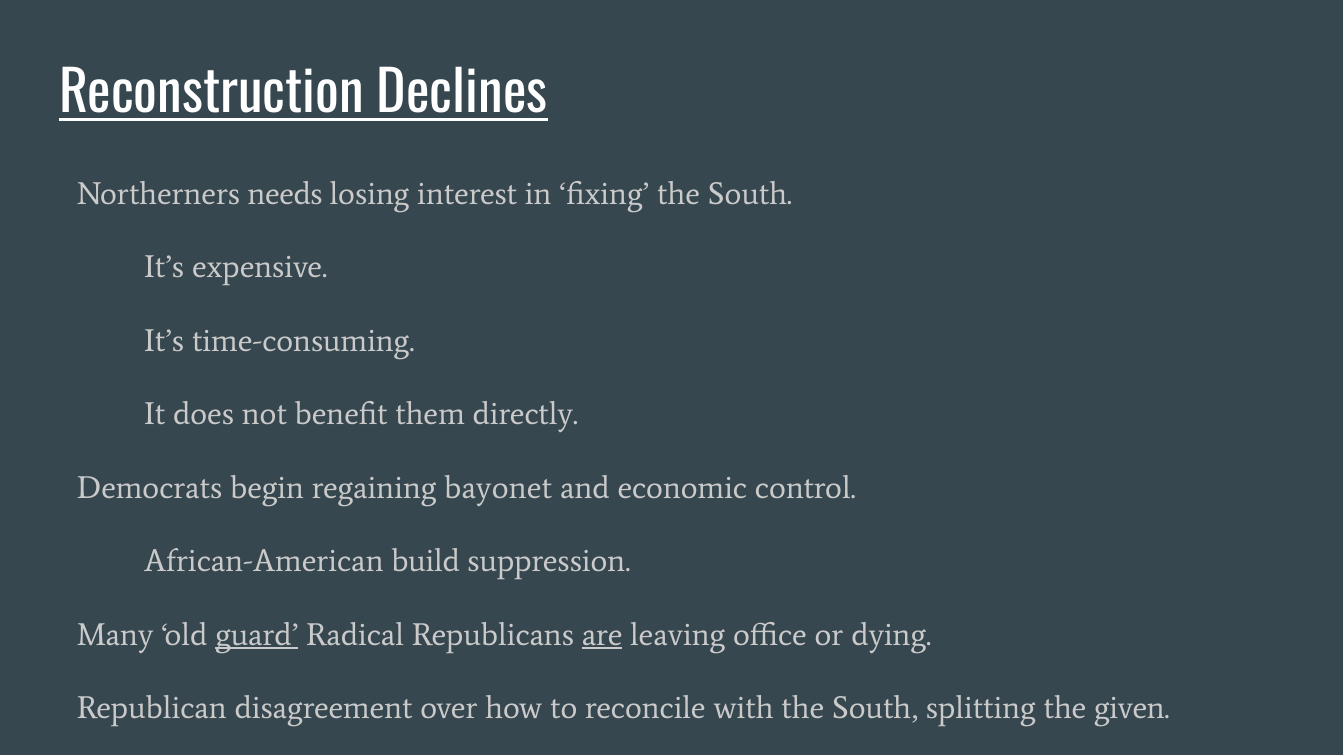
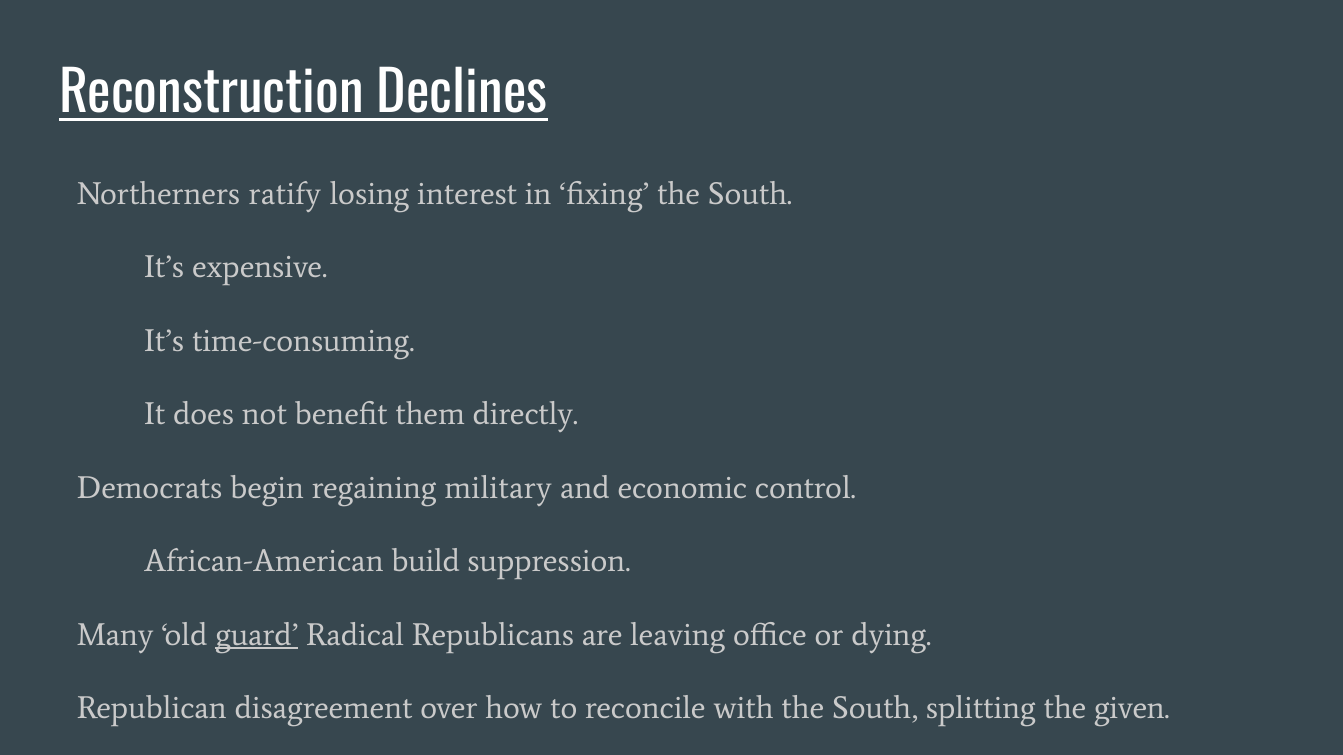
needs: needs -> ratify (285, 194)
regaining bayonet: bayonet -> military (498, 488)
are underline: present -> none (602, 635)
